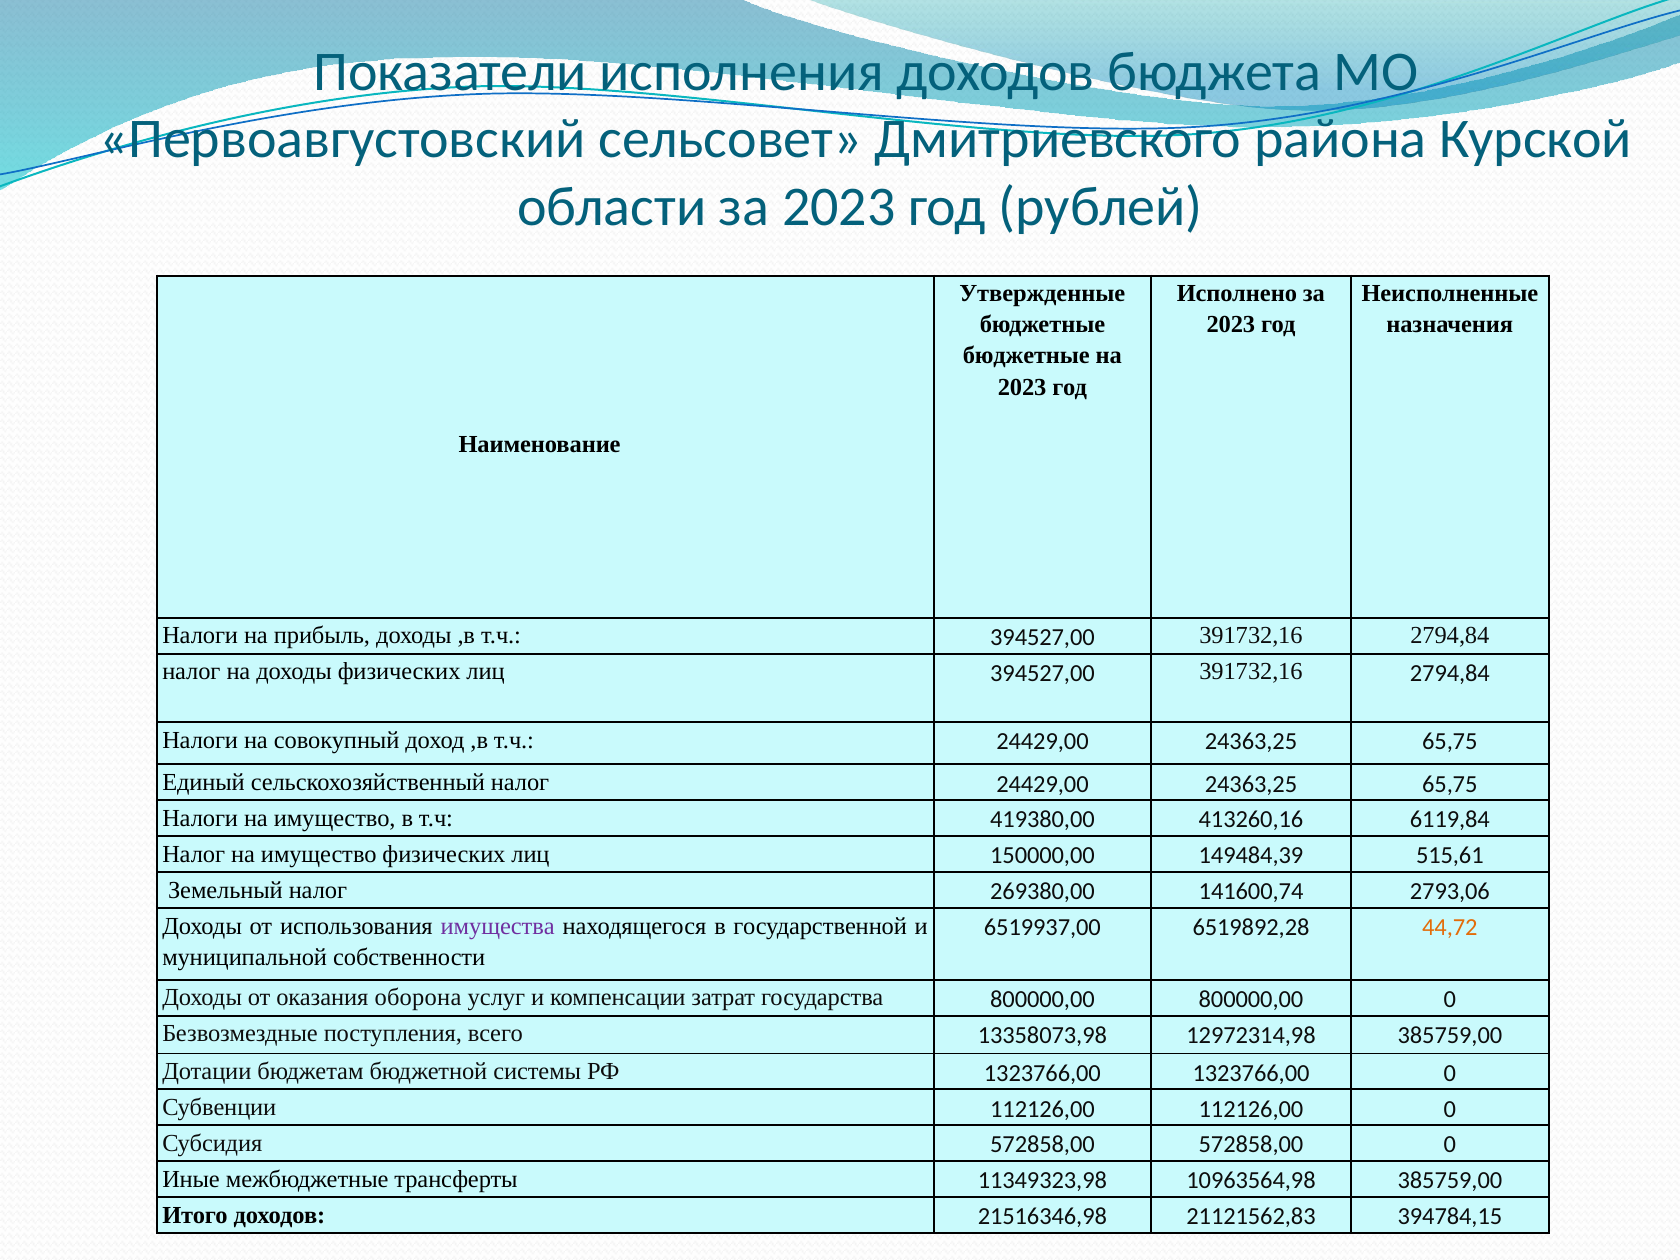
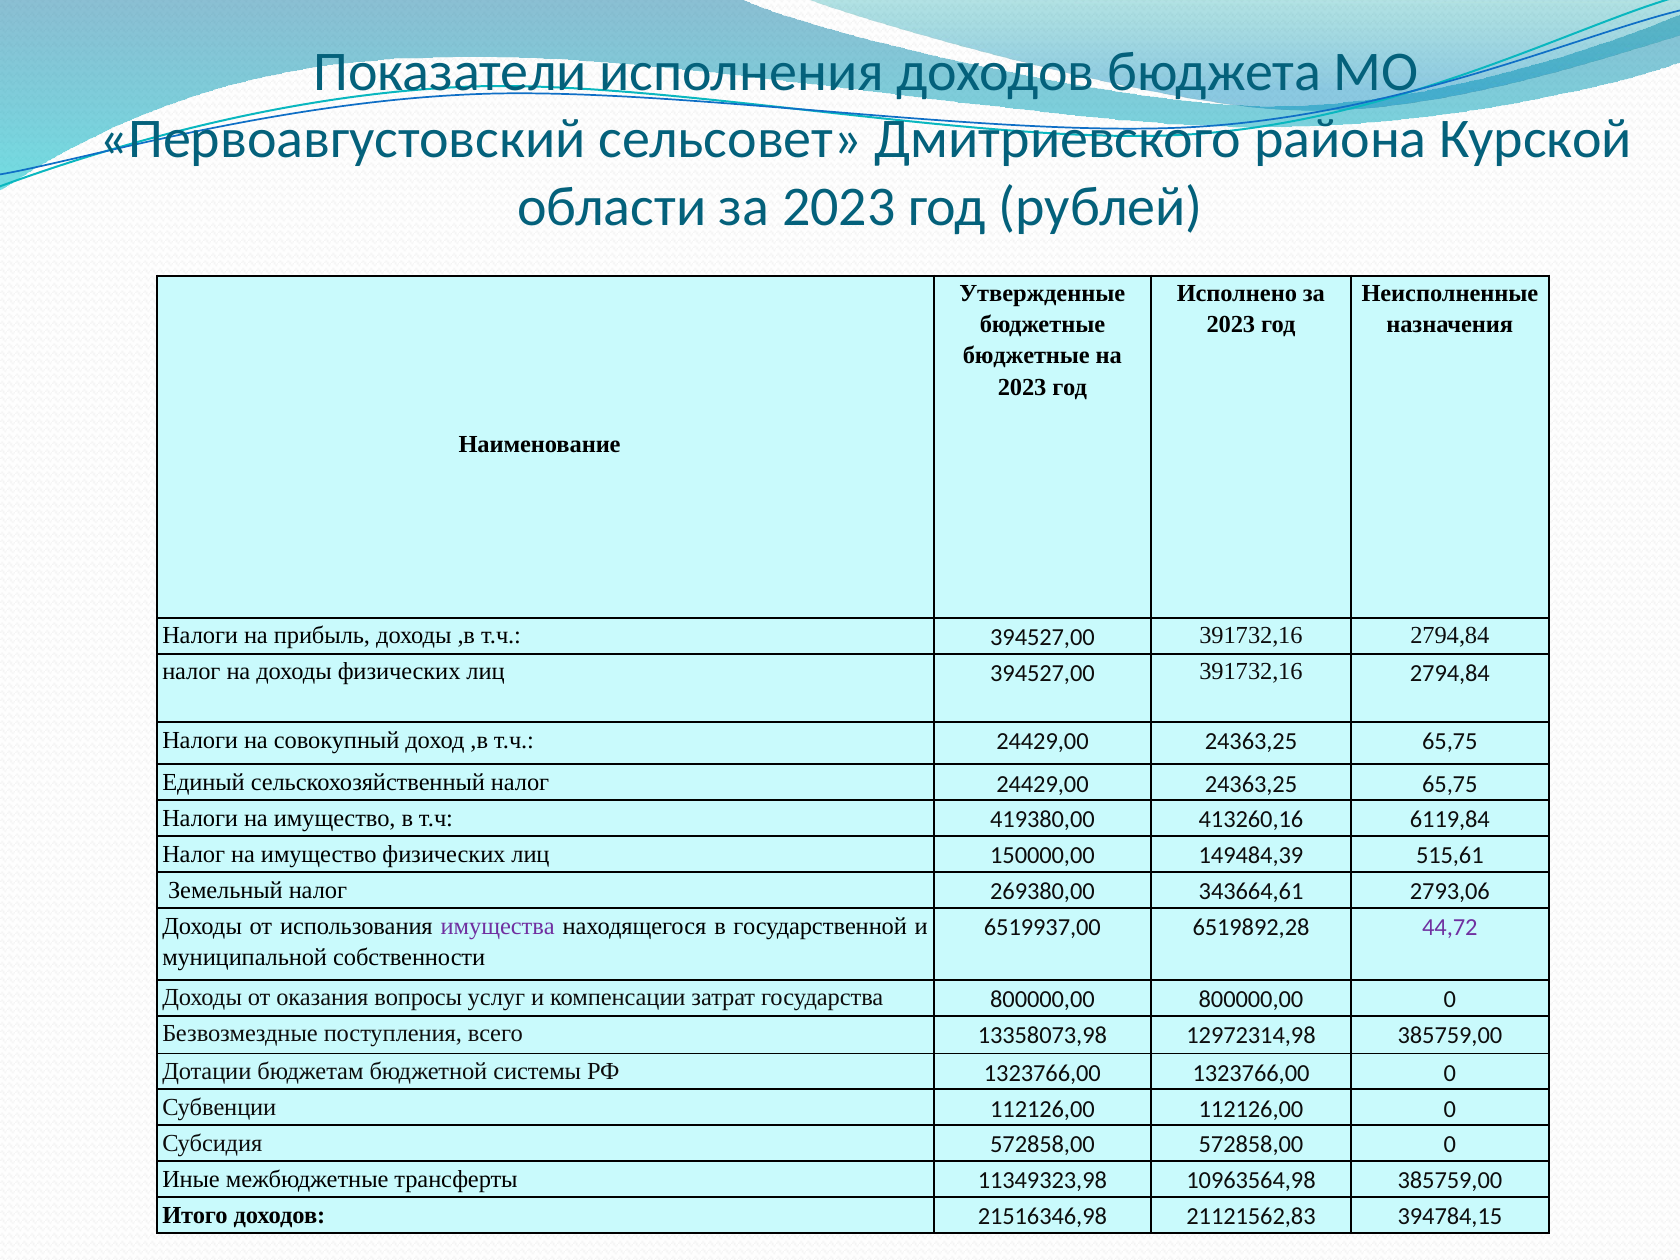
141600,74: 141600,74 -> 343664,61 (1251, 892)
44,72 colour: orange -> purple (1450, 928)
оборона: оборона -> вопросы (418, 998)
